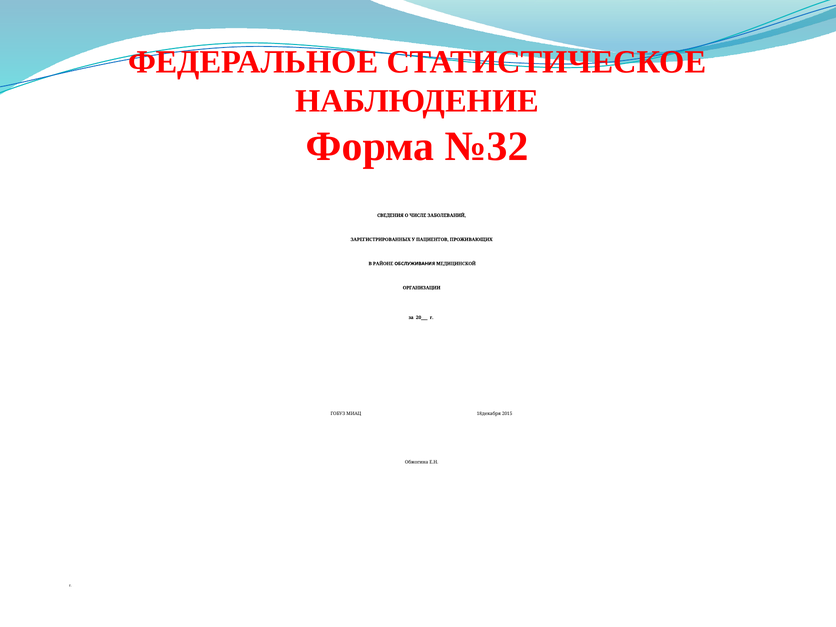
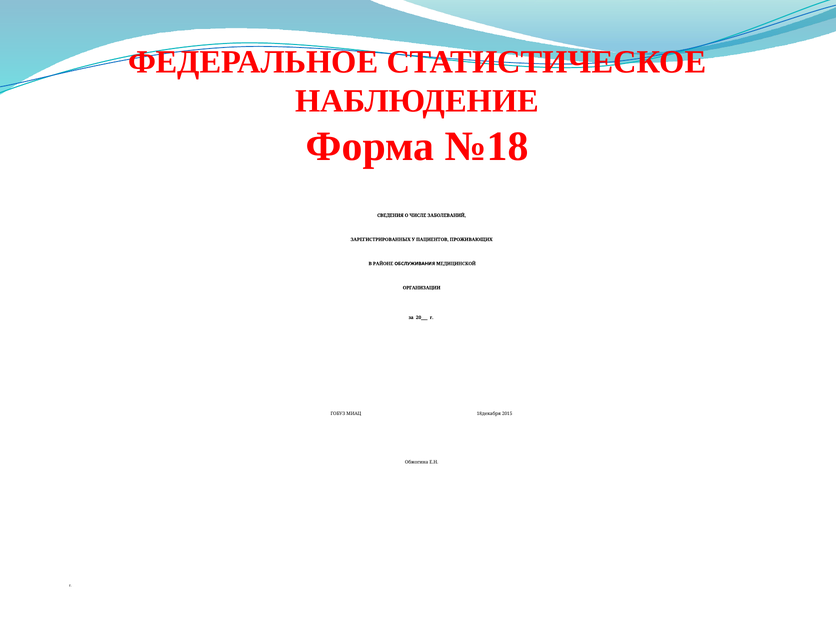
№32: №32 -> №18 (487, 146)
